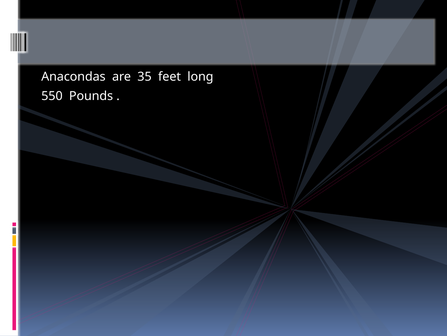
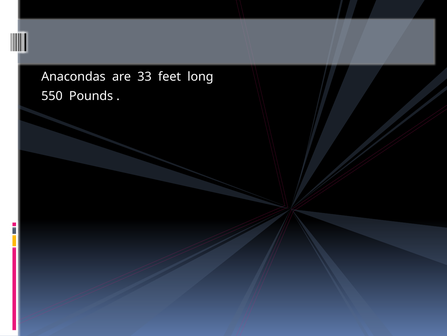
35: 35 -> 33 (145, 77)
